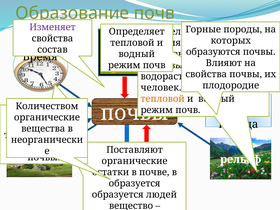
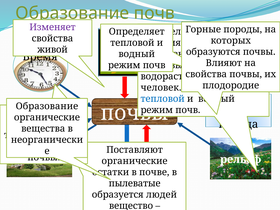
состав: состав -> живой (53, 50)
тепловой colour: orange -> blue (163, 99)
Количеством: Количеством -> Образование (47, 106)
образуется: образуется -> пылеватые (135, 183)
